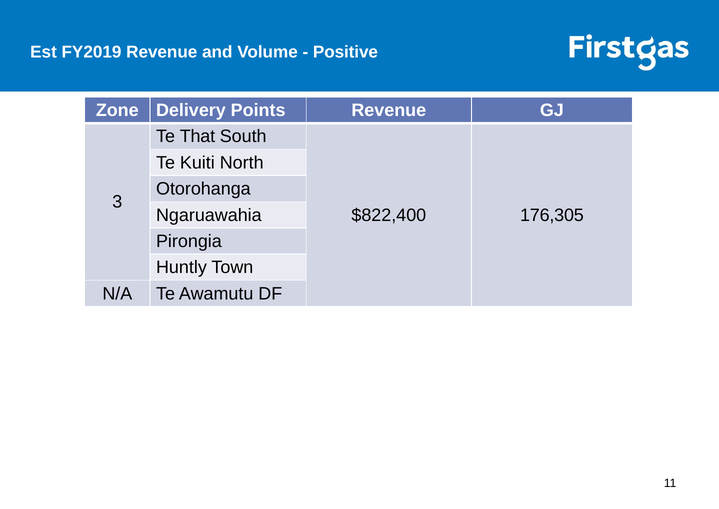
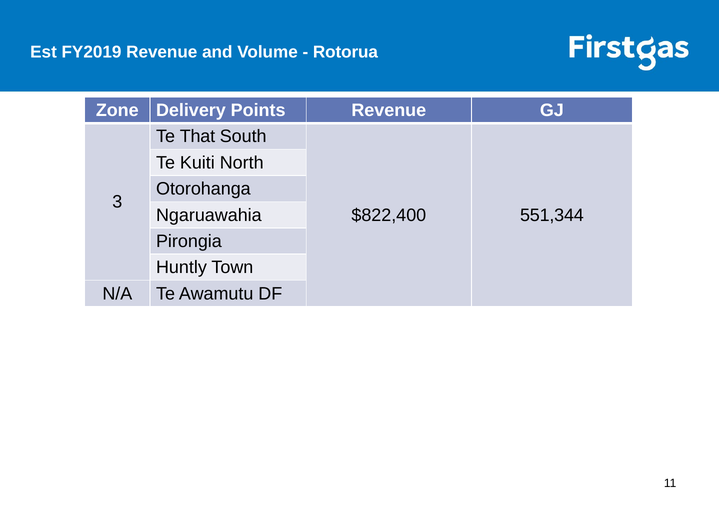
Positive: Positive -> Rotorua (345, 52)
176,305: 176,305 -> 551,344 (552, 215)
